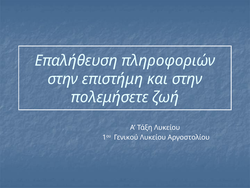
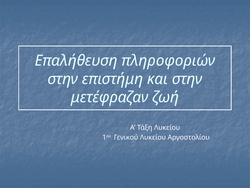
πολεμήσετε: πολεμήσετε -> μετέφραζαν (110, 97)
